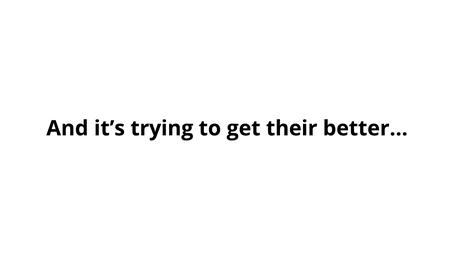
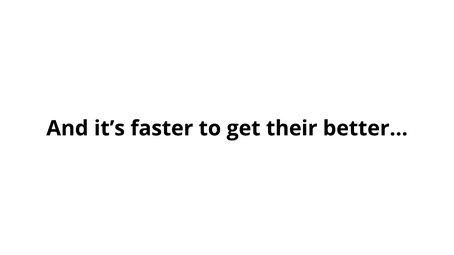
trying: trying -> faster (162, 129)
